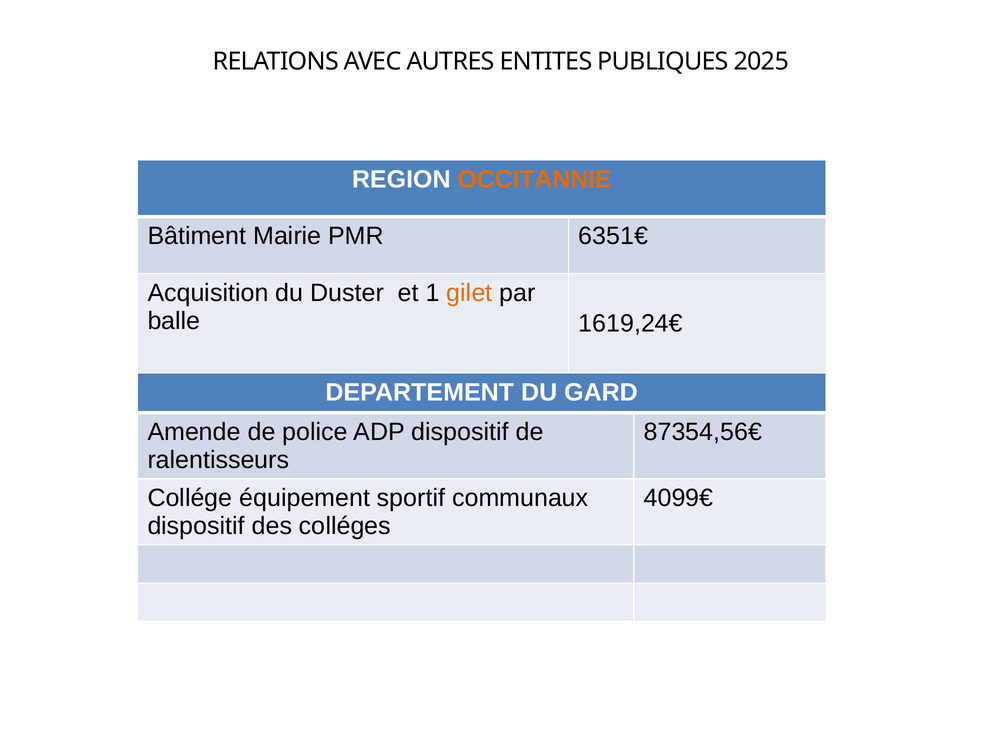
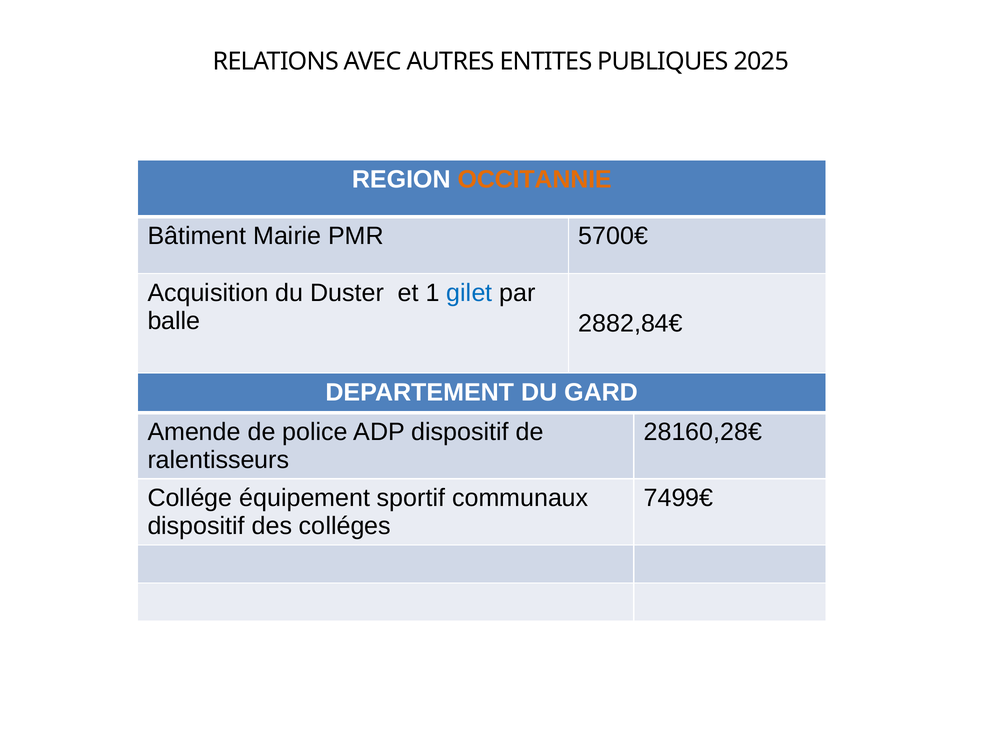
6351€: 6351€ -> 5700€ (613, 236)
gilet colour: orange -> blue (469, 293)
1619,24€: 1619,24€ -> 2882,84€ (631, 324)
87354,56€: 87354,56€ -> 28160,28€ (703, 432)
4099€: 4099€ -> 7499€ (679, 499)
